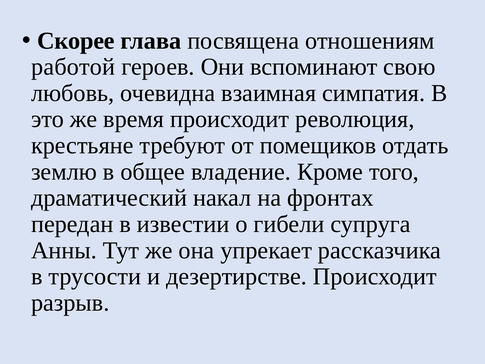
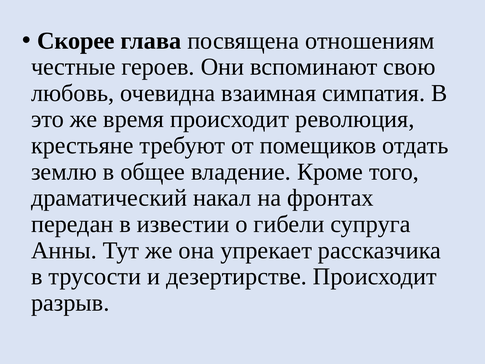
работой: работой -> честные (73, 67)
